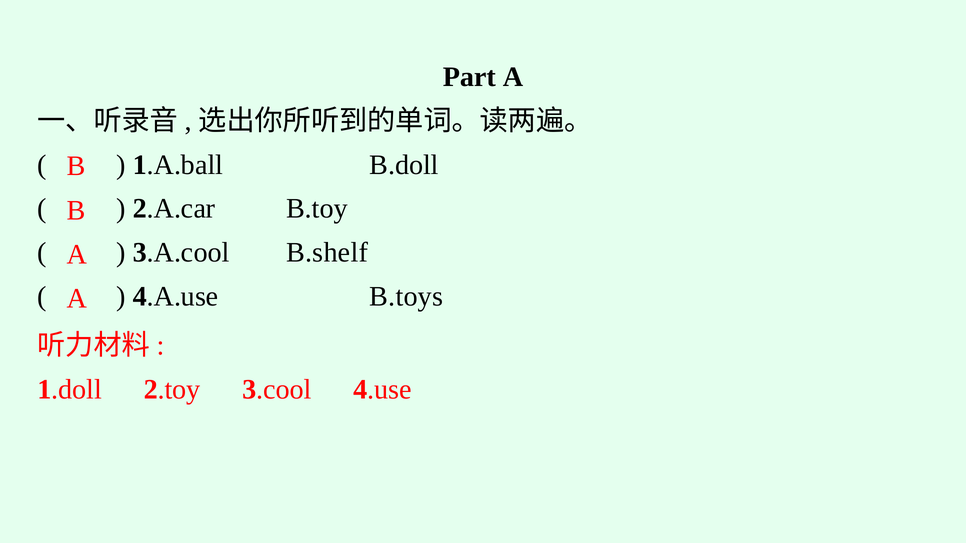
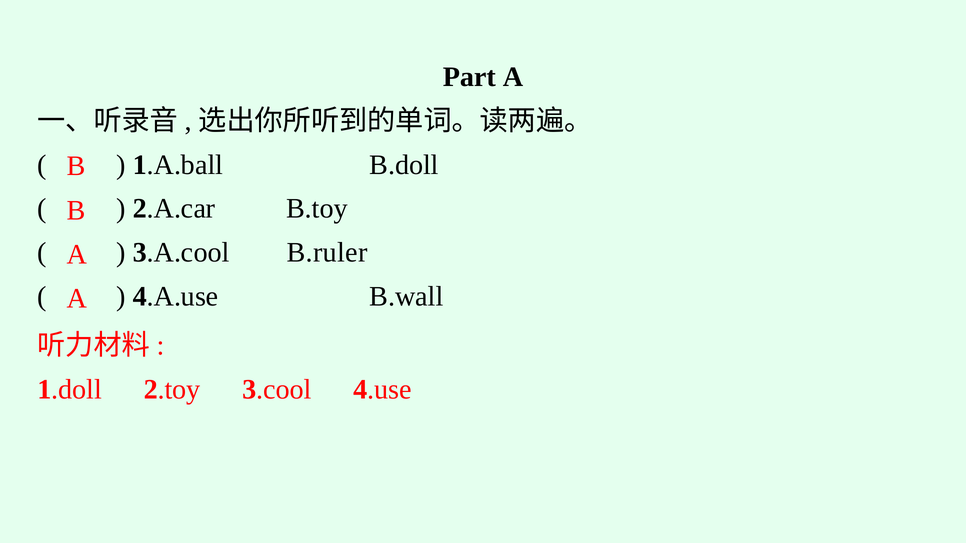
B.shelf: B.shelf -> B.ruler (327, 253)
B.toys: B.toys -> B.wall (406, 297)
